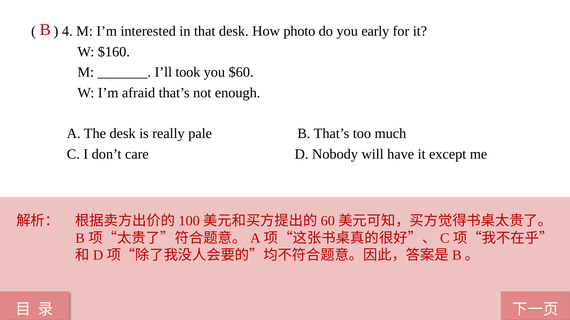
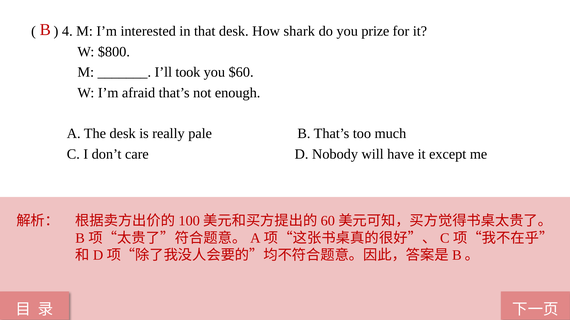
photo: photo -> shark (299, 31)
early: early -> prize (375, 31)
$160: $160 -> $800 (114, 52)
